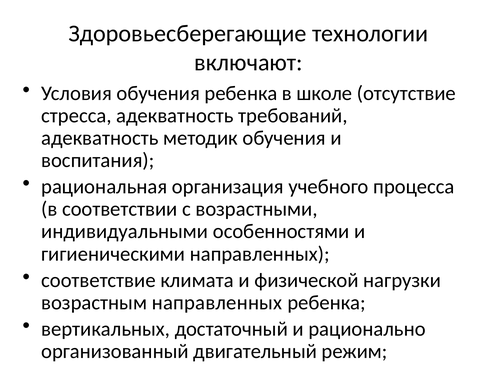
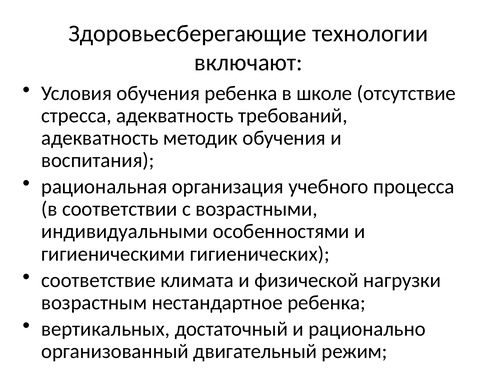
гигиеническими направленных: направленных -> гигиенических (260, 254)
возрастным направленных: направленных -> нестандартное (217, 302)
